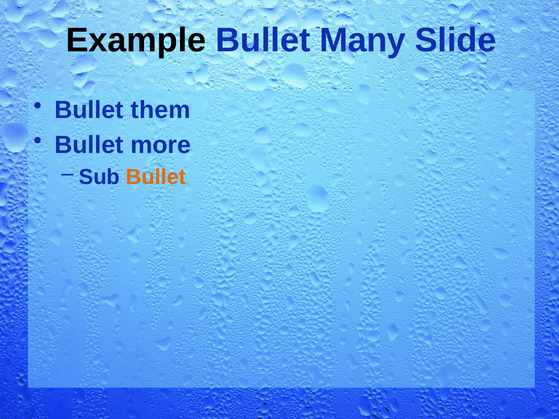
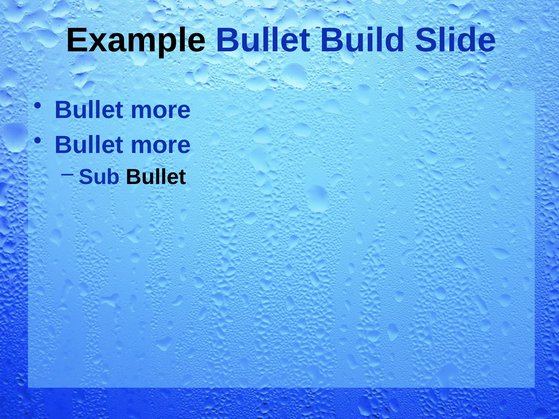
Many: Many -> Build (363, 40)
them: them -> more (161, 110)
Bullet colour: orange -> black (156, 177)
